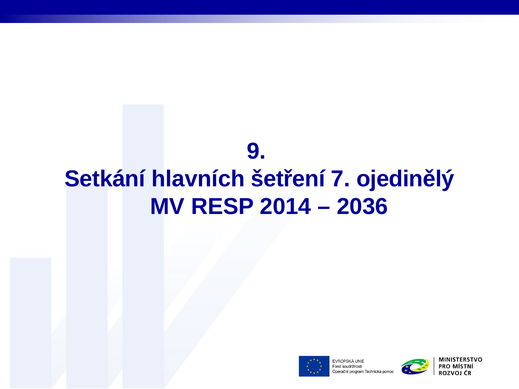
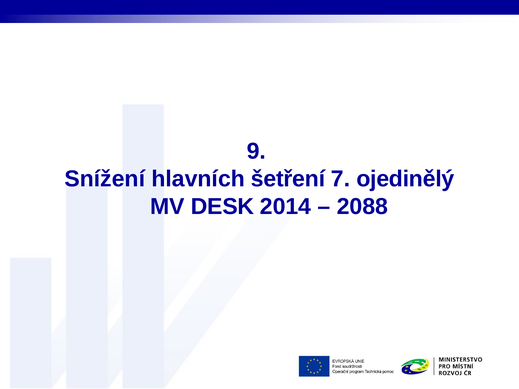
Setkání: Setkání -> Snížení (105, 179)
RESP: RESP -> DESK (223, 207)
2036: 2036 -> 2088 (362, 207)
